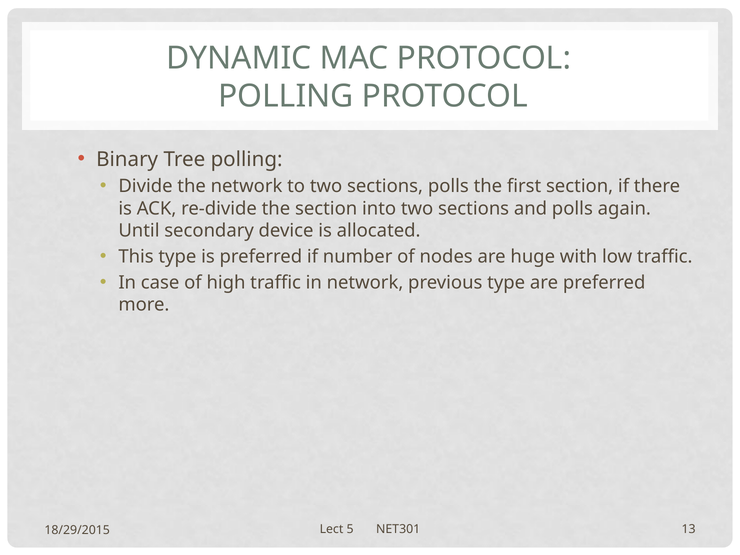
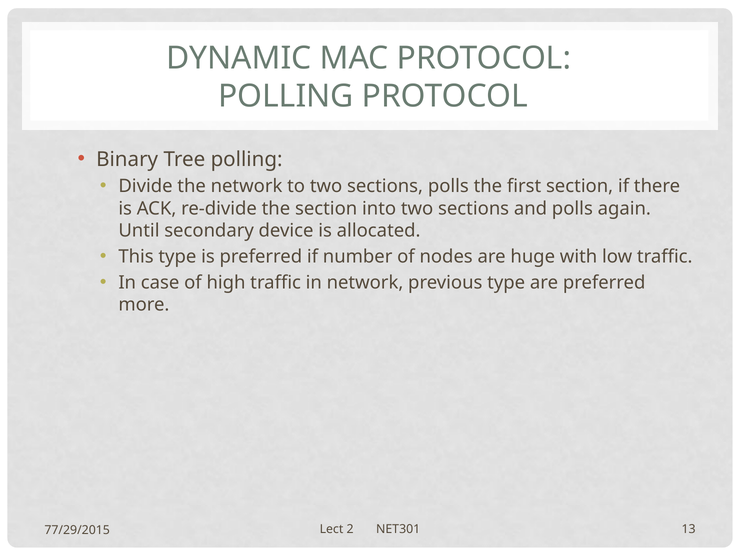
5: 5 -> 2 (350, 529)
18/29/2015: 18/29/2015 -> 77/29/2015 (77, 530)
